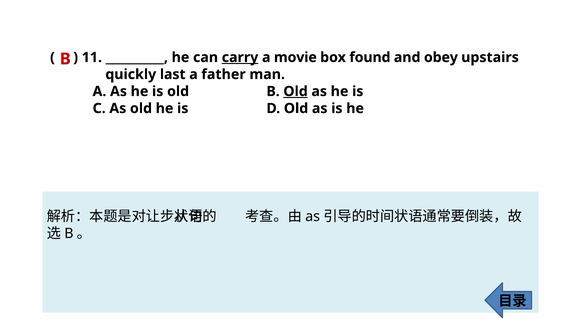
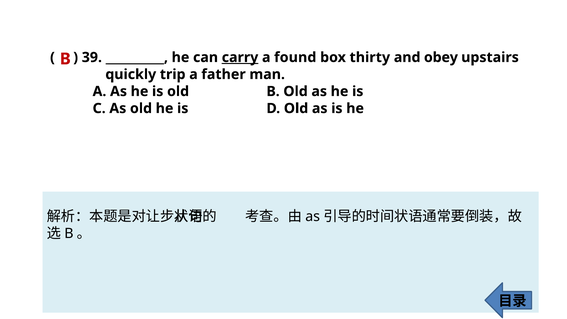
11: 11 -> 39 (92, 57)
movie: movie -> found (295, 57)
found: found -> thirty (370, 57)
last: last -> trip (173, 74)
Old underline: present -> none (296, 91)
